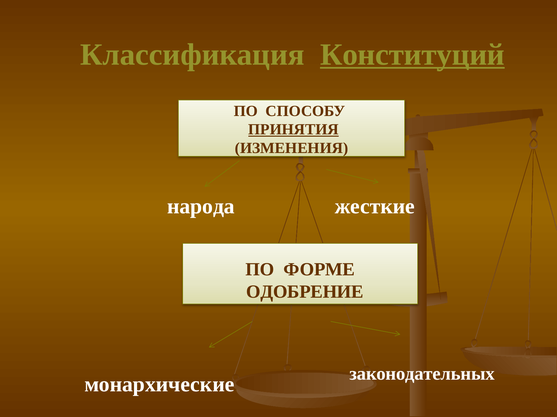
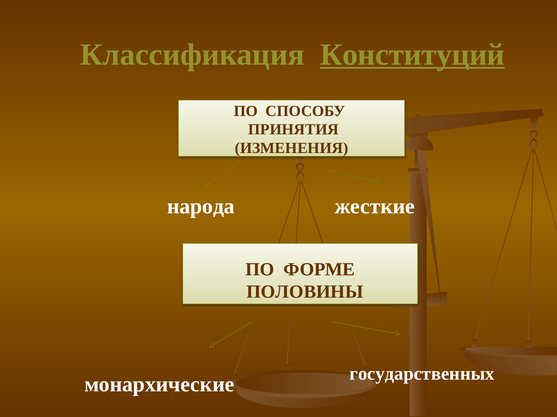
ПРИНЯТИЯ underline: present -> none (293, 130)
ОДОБРЕНИЕ: ОДОБРЕНИЕ -> ПОЛОВИНЫ (305, 292)
законодательных: законодательных -> государственных (422, 374)
